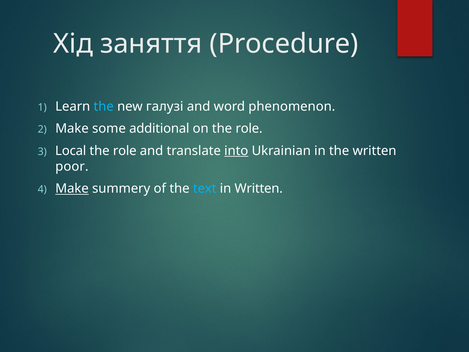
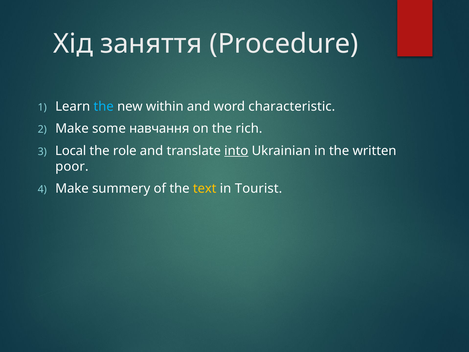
галузі: галузі -> within (165, 106)
phenomenon: phenomenon -> characteristic (292, 106)
additional: additional -> навчання (159, 129)
on the role: role -> rich (249, 129)
Make underline: present -> none (72, 189)
text colour: light blue -> yellow (205, 189)
in Written: Written -> Tourist (259, 189)
